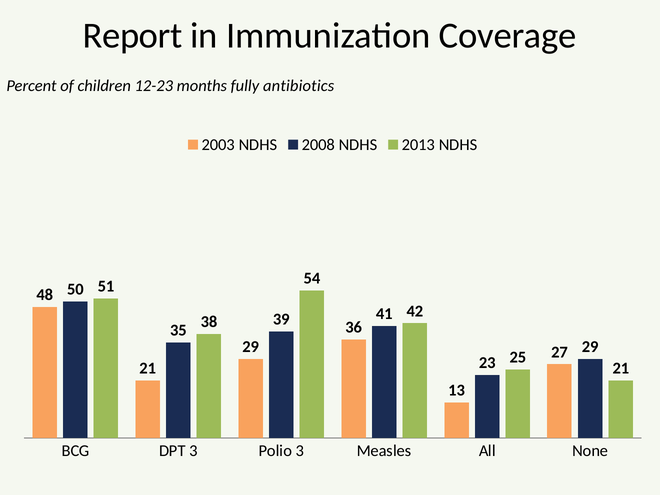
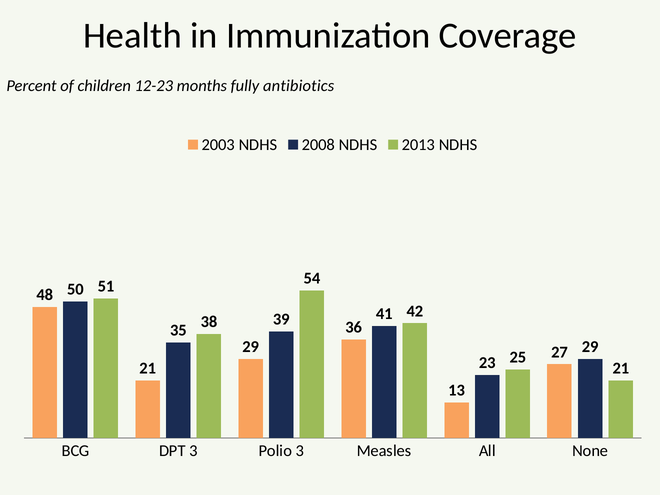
Report: Report -> Health (132, 36)
